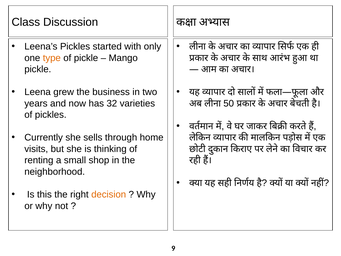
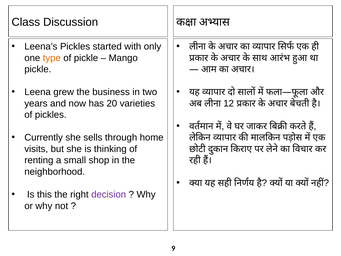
32: 32 -> 20 (112, 103)
50: 50 -> 12 (229, 103)
decision colour: orange -> purple (109, 194)
